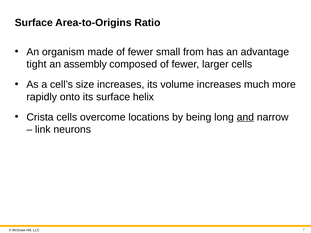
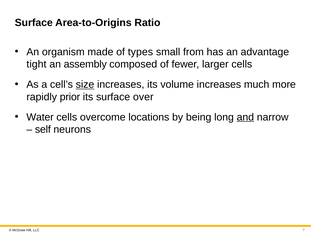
made of fewer: fewer -> types (140, 52)
size underline: none -> present (85, 85)
onto: onto -> prior (70, 97)
helix: helix -> over (143, 97)
Crista: Crista -> Water (40, 117)
link: link -> self (43, 130)
